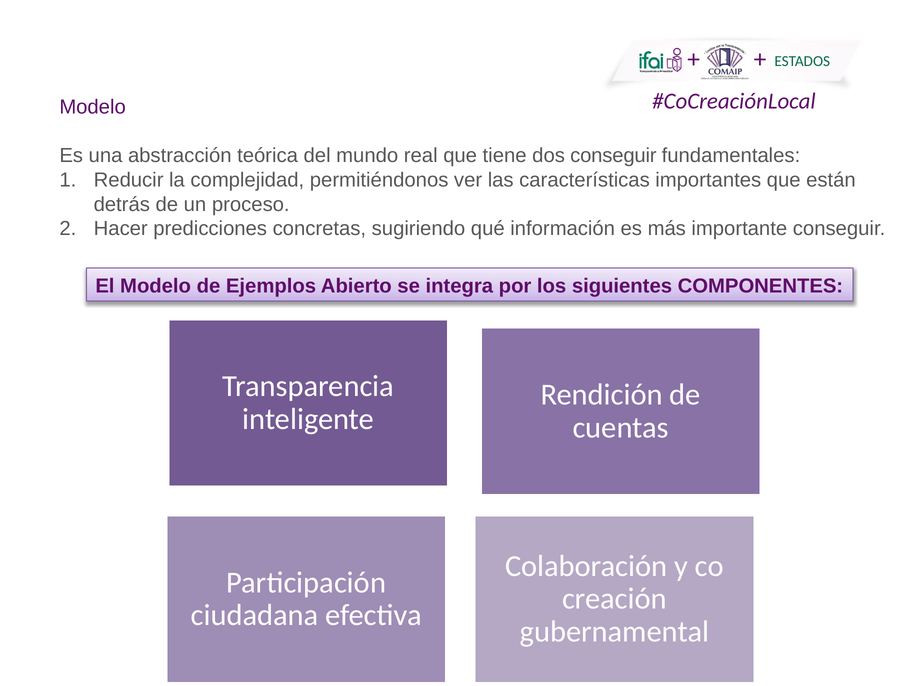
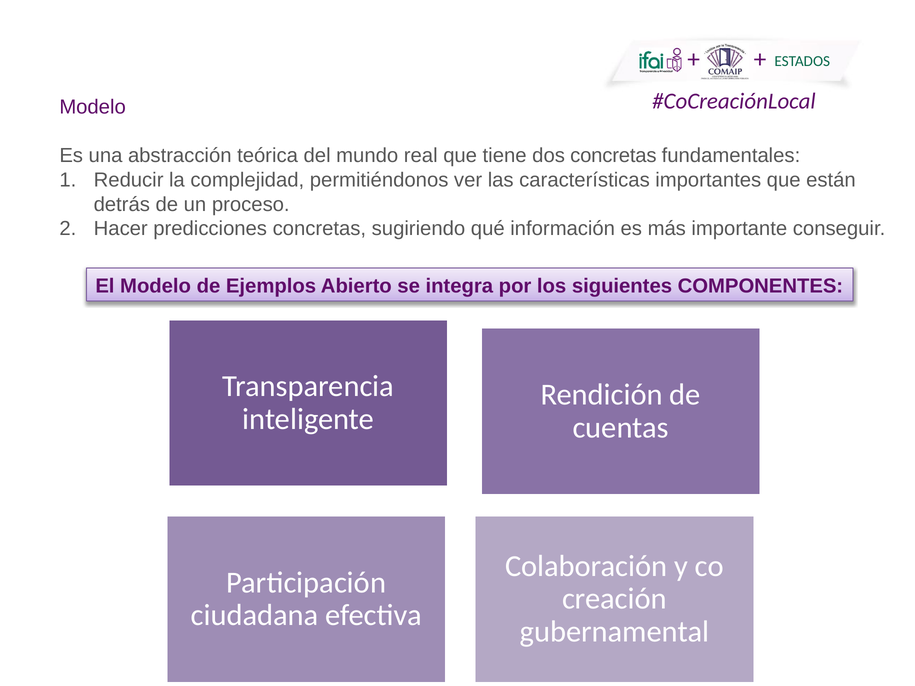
dos conseguir: conseguir -> concretas (613, 156)
